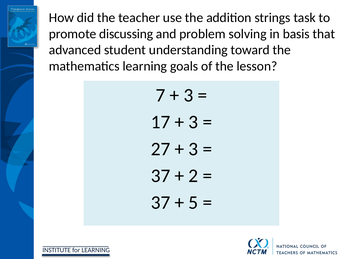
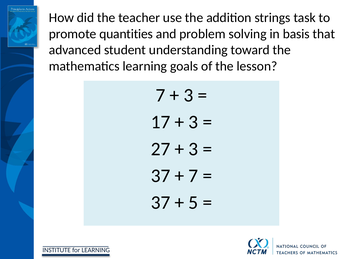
discussing: discussing -> quantities (126, 34)
2: 2 -> 7 (193, 176)
